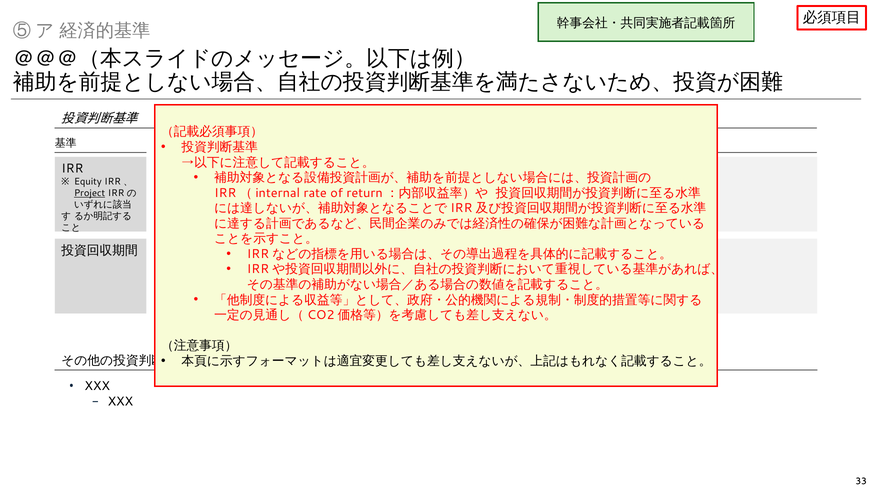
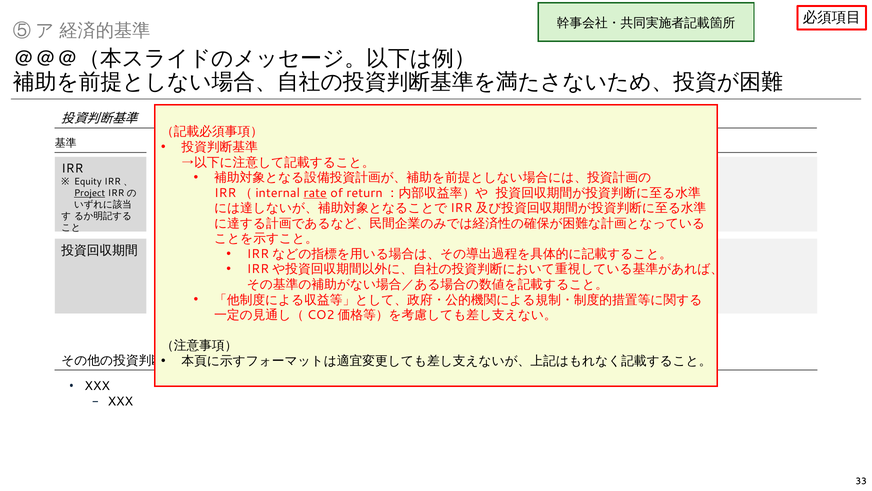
rate underline: none -> present (315, 193)
